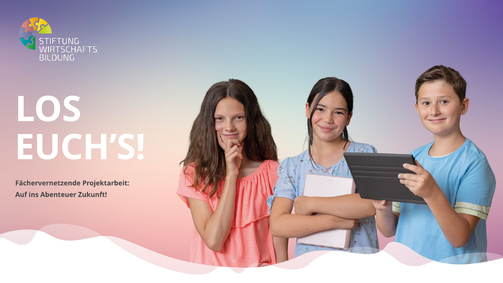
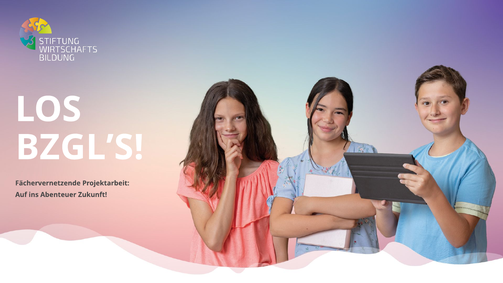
EUCH’S: EUCH’S -> BZGL’S (80, 148)
